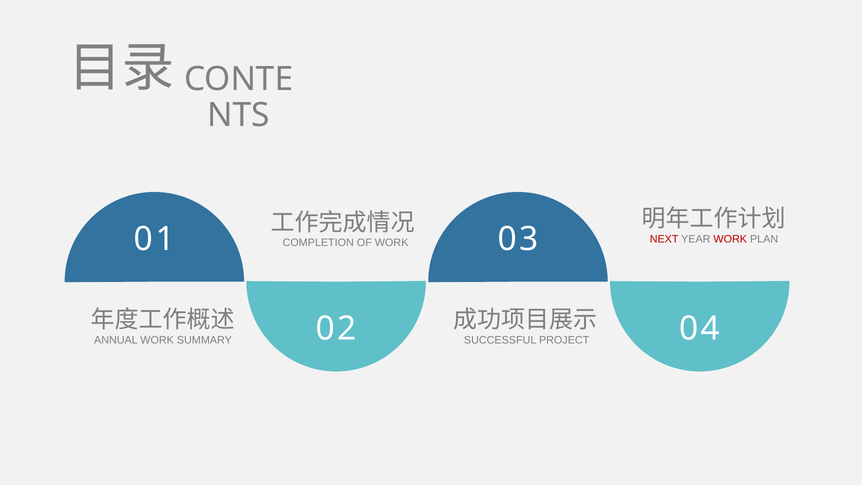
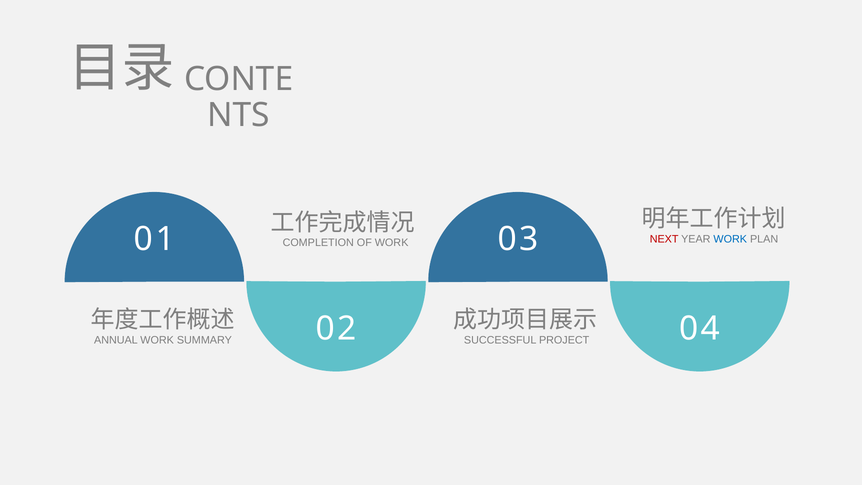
WORK colour: red -> blue (730, 239)
